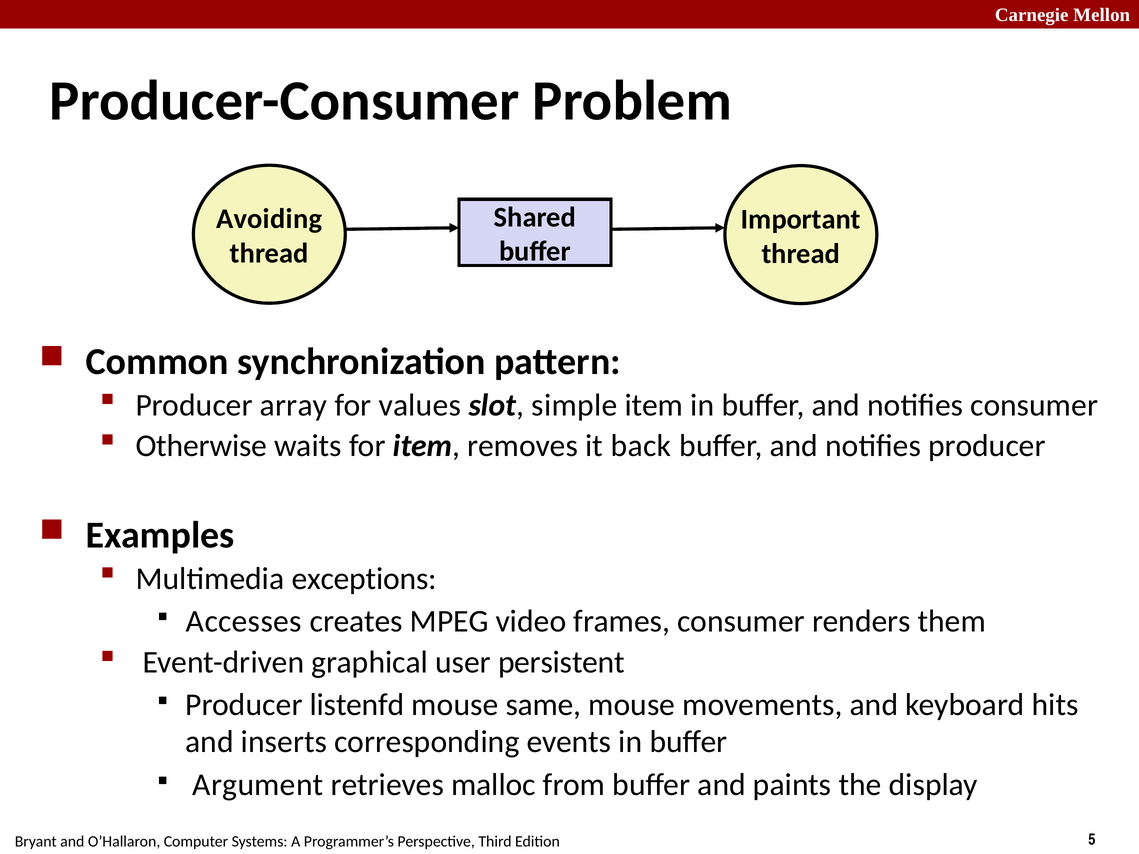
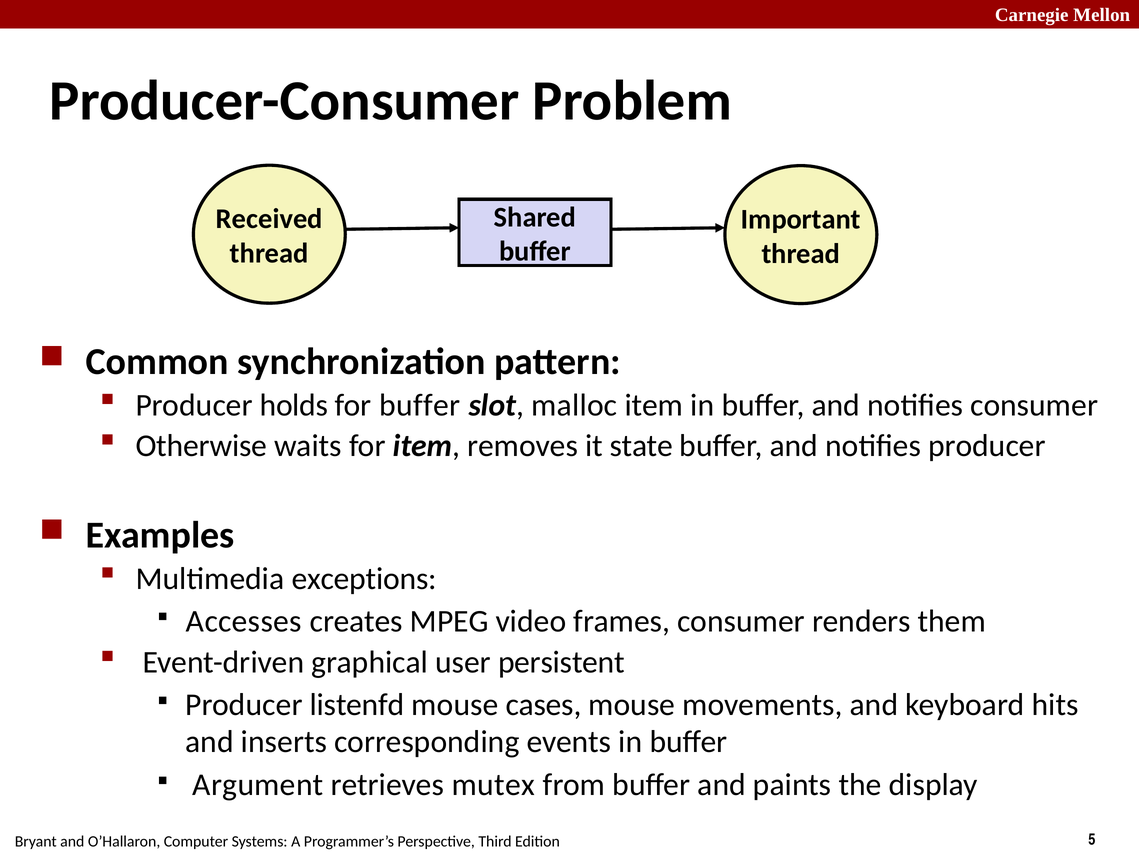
Avoiding: Avoiding -> Received (269, 219)
array: array -> holds (294, 405)
for values: values -> buffer (420, 405)
simple: simple -> malloc (574, 405)
back: back -> state (641, 446)
same: same -> cases (544, 705)
malloc: malloc -> mutex (493, 785)
